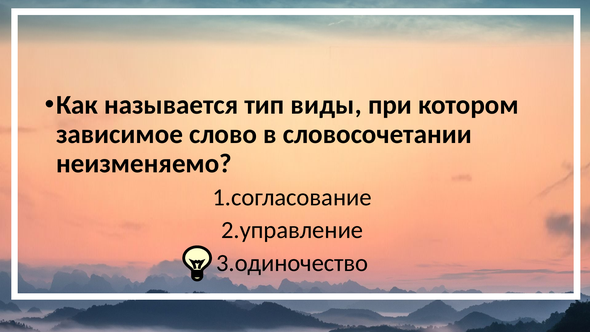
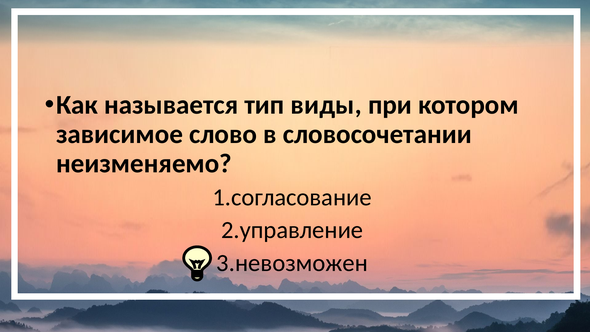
3.одиночество: 3.одиночество -> 3.невозможен (292, 263)
